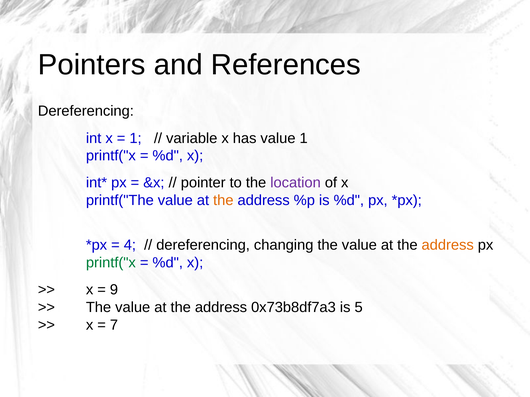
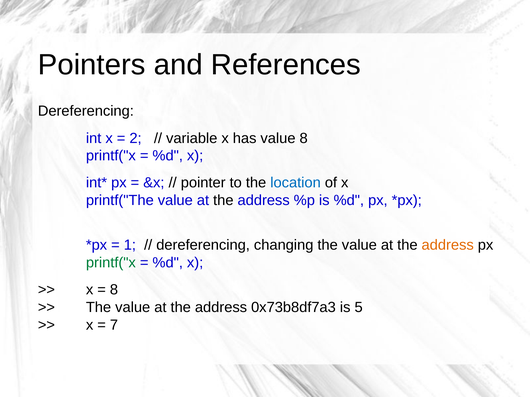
1: 1 -> 2 (136, 138)
value 1: 1 -> 8 (304, 138)
location colour: purple -> blue (296, 183)
the colour: orange -> black (223, 201)
4: 4 -> 1 (130, 245)
9: 9 -> 8 (114, 290)
